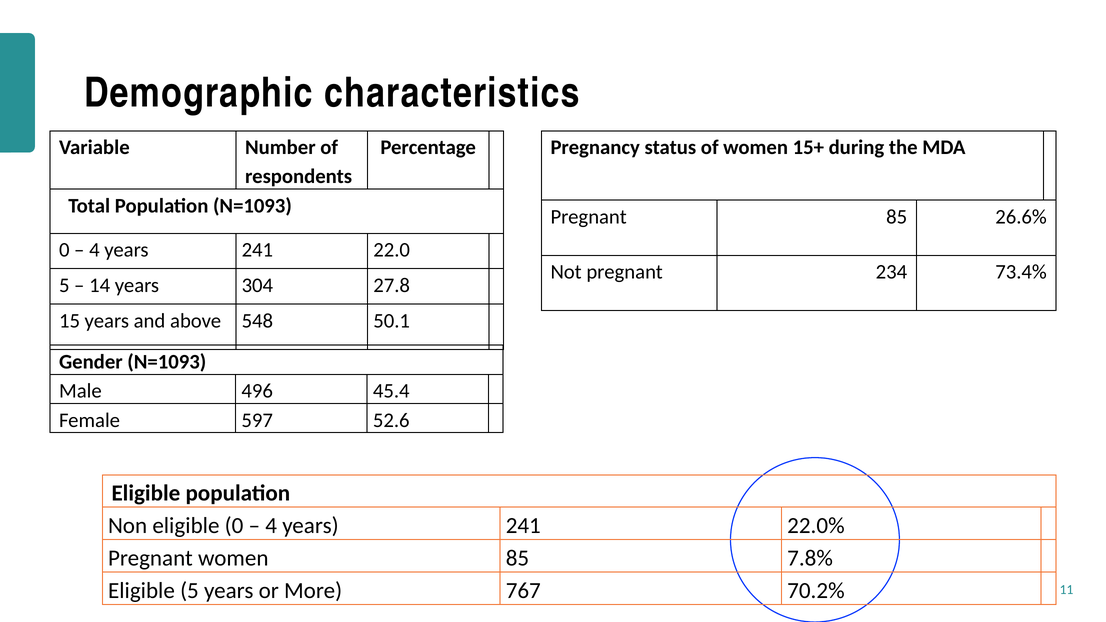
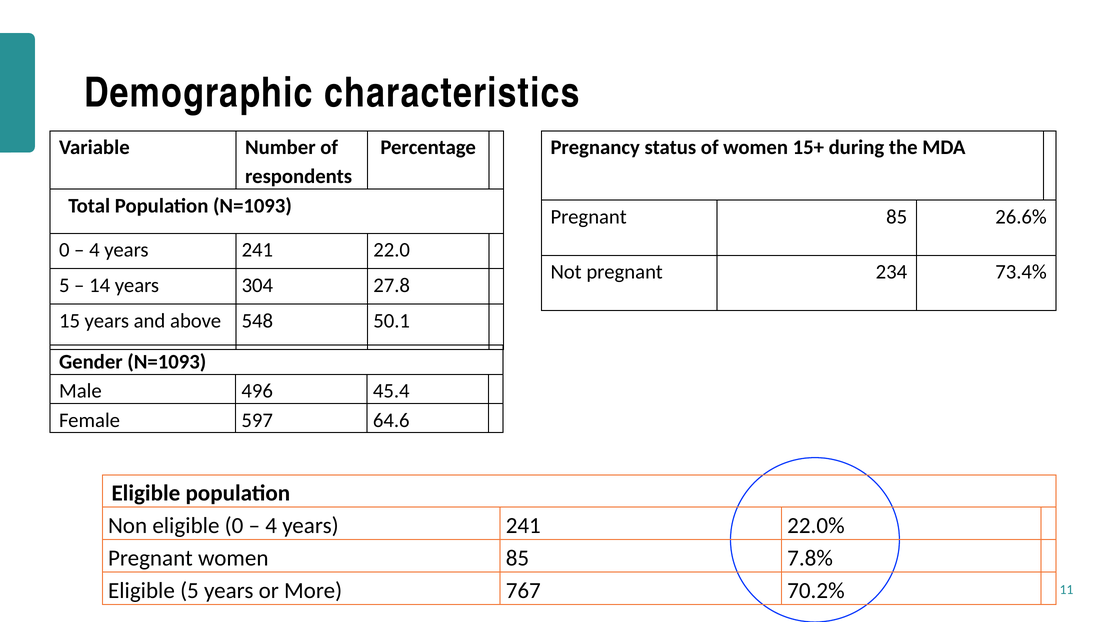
52.6: 52.6 -> 64.6 (391, 420)
